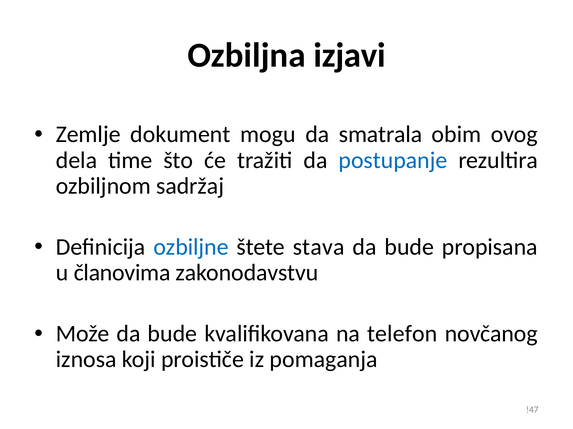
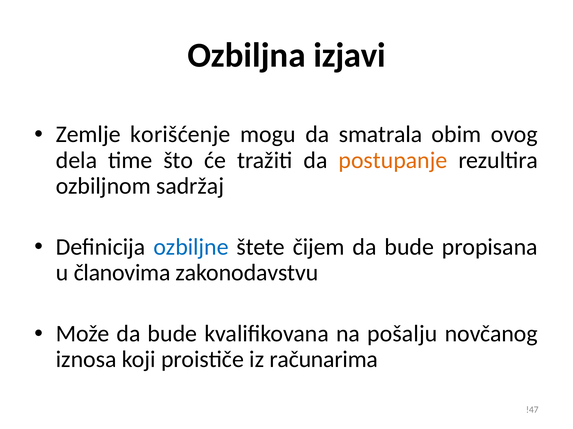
dokument: dokument -> korišćenje (180, 135)
postupanje colour: blue -> orange (393, 160)
stava: stava -> čijem (319, 247)
telefon: telefon -> pošalju (402, 334)
pomaganja: pomaganja -> računarima (324, 360)
